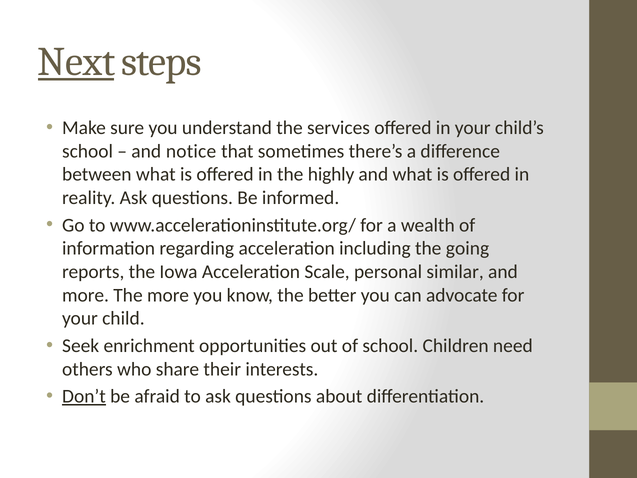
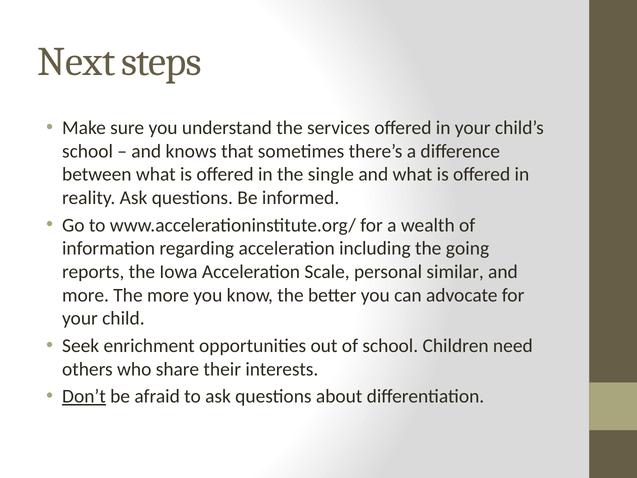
Next underline: present -> none (76, 62)
notice: notice -> knows (191, 151)
highly: highly -> single (331, 174)
